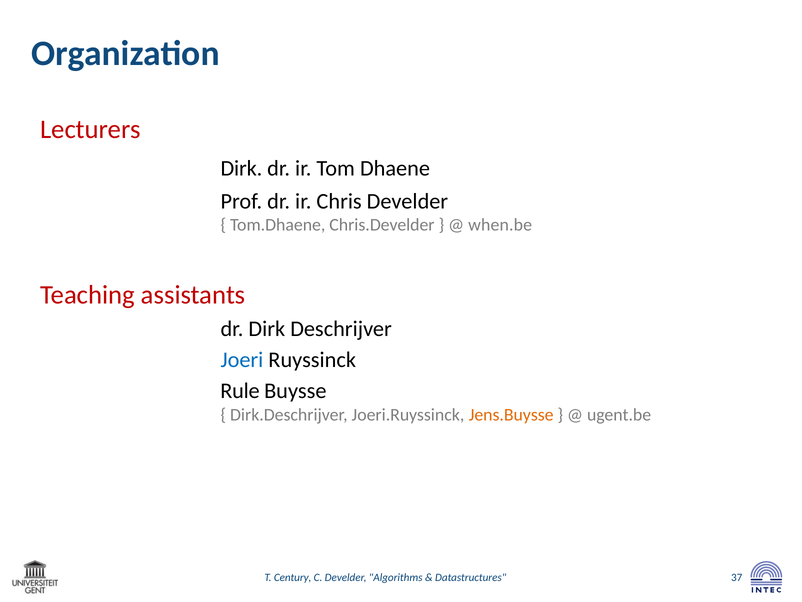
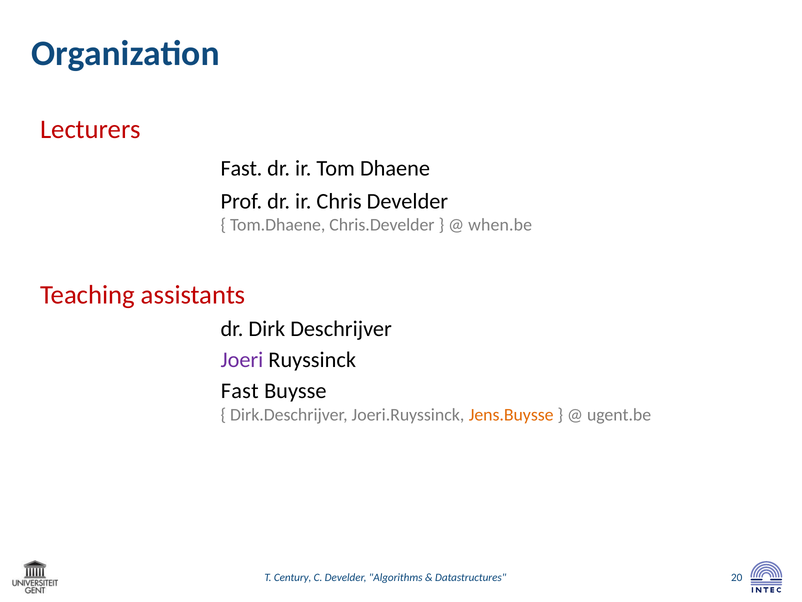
Dirk: Dirk -> Fast (241, 168)
Joeri colour: blue -> purple (242, 360)
Rule: Rule -> Fast (240, 391)
37: 37 -> 20 (737, 577)
